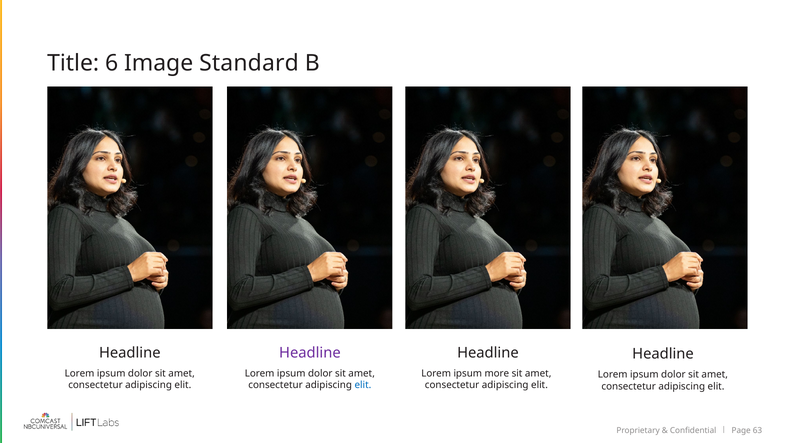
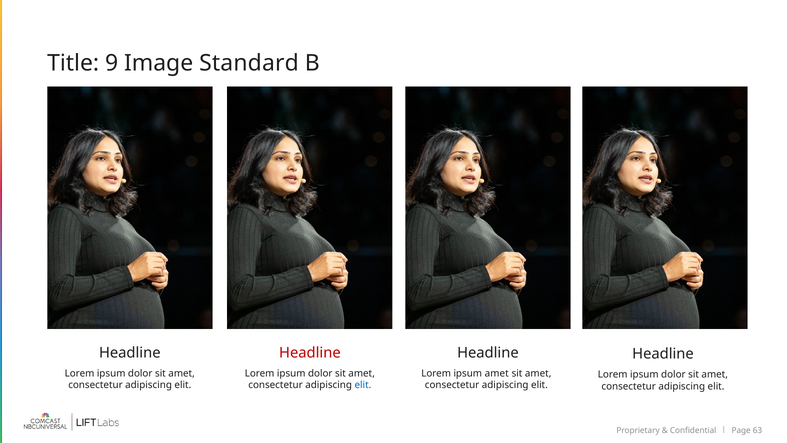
6: 6 -> 9 (112, 63)
Headline colour: purple -> red (310, 353)
ipsum more: more -> amet (497, 373)
